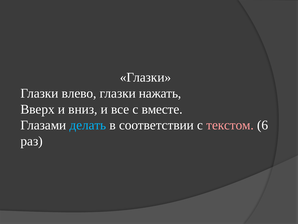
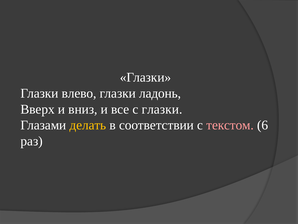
нажать: нажать -> ладонь (160, 93)
с вместе: вместе -> глазки (162, 109)
делать colour: light blue -> yellow (88, 125)
